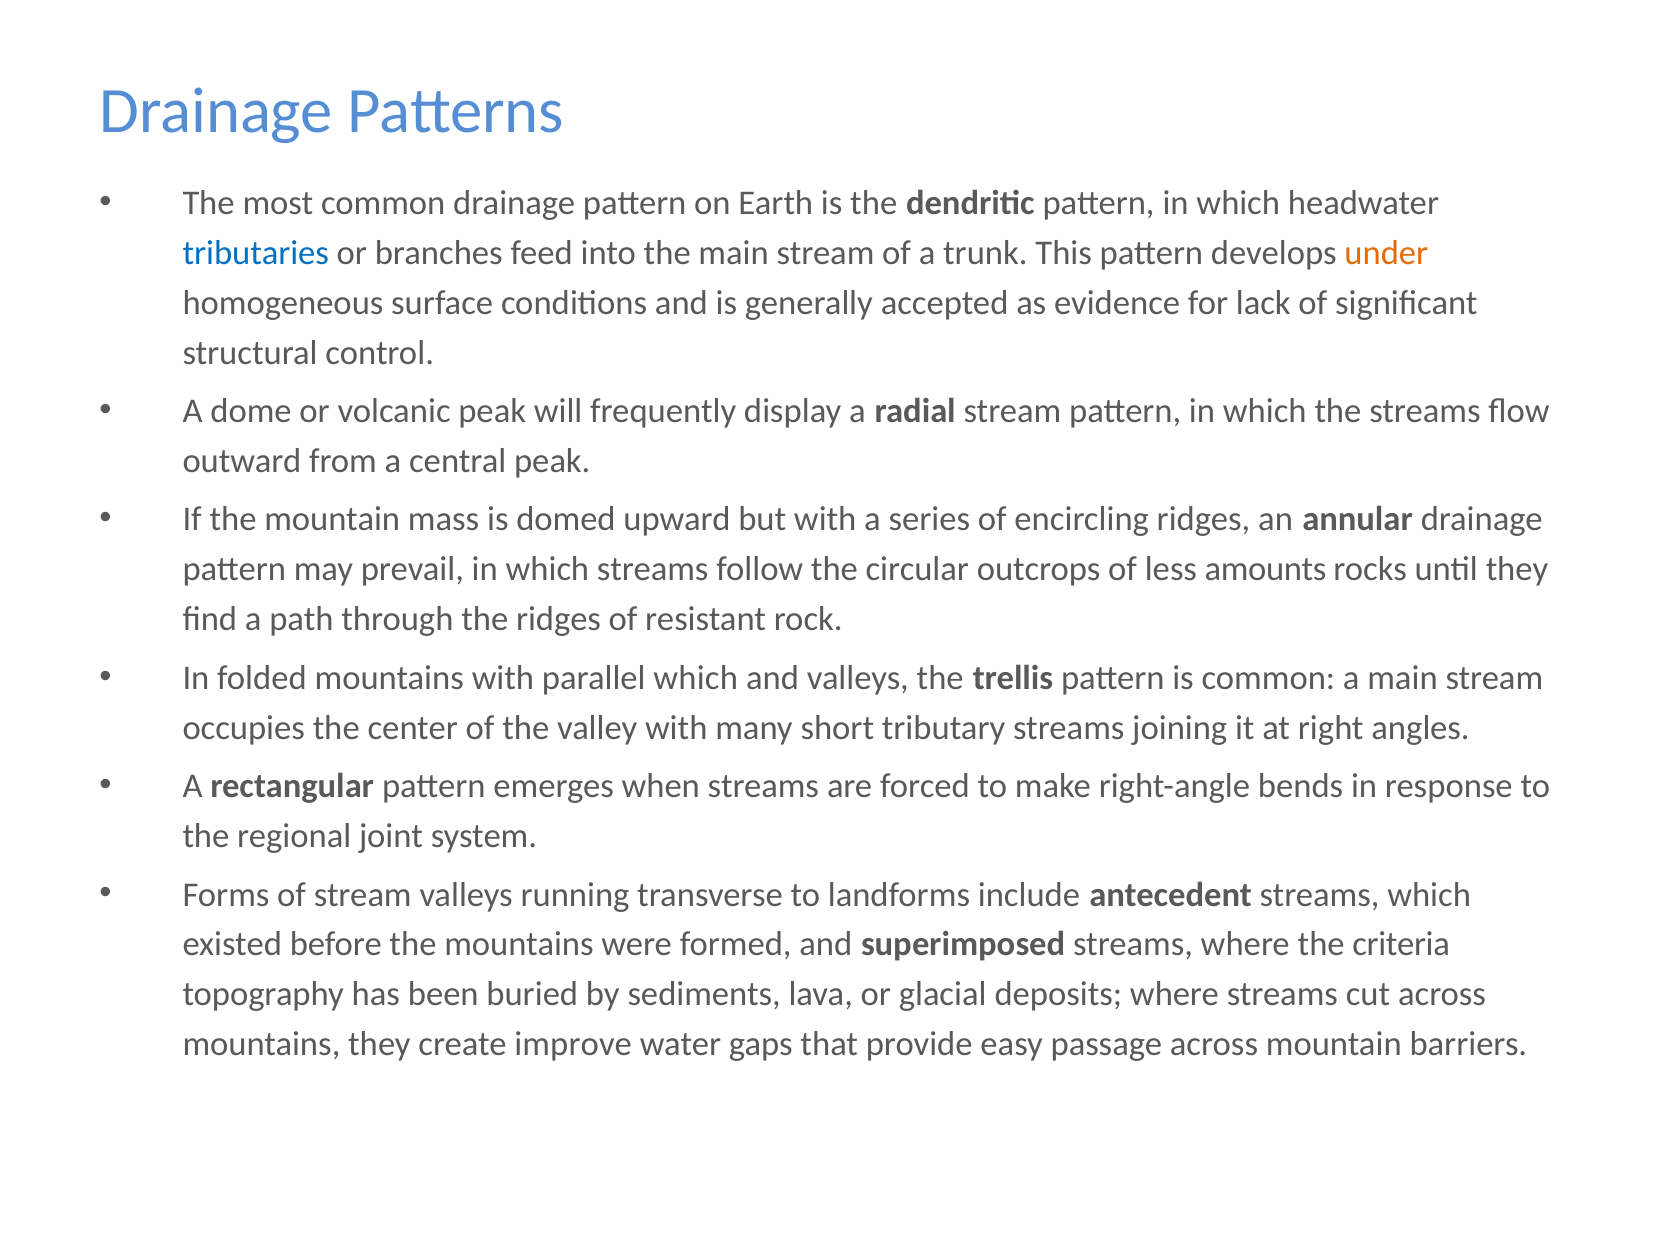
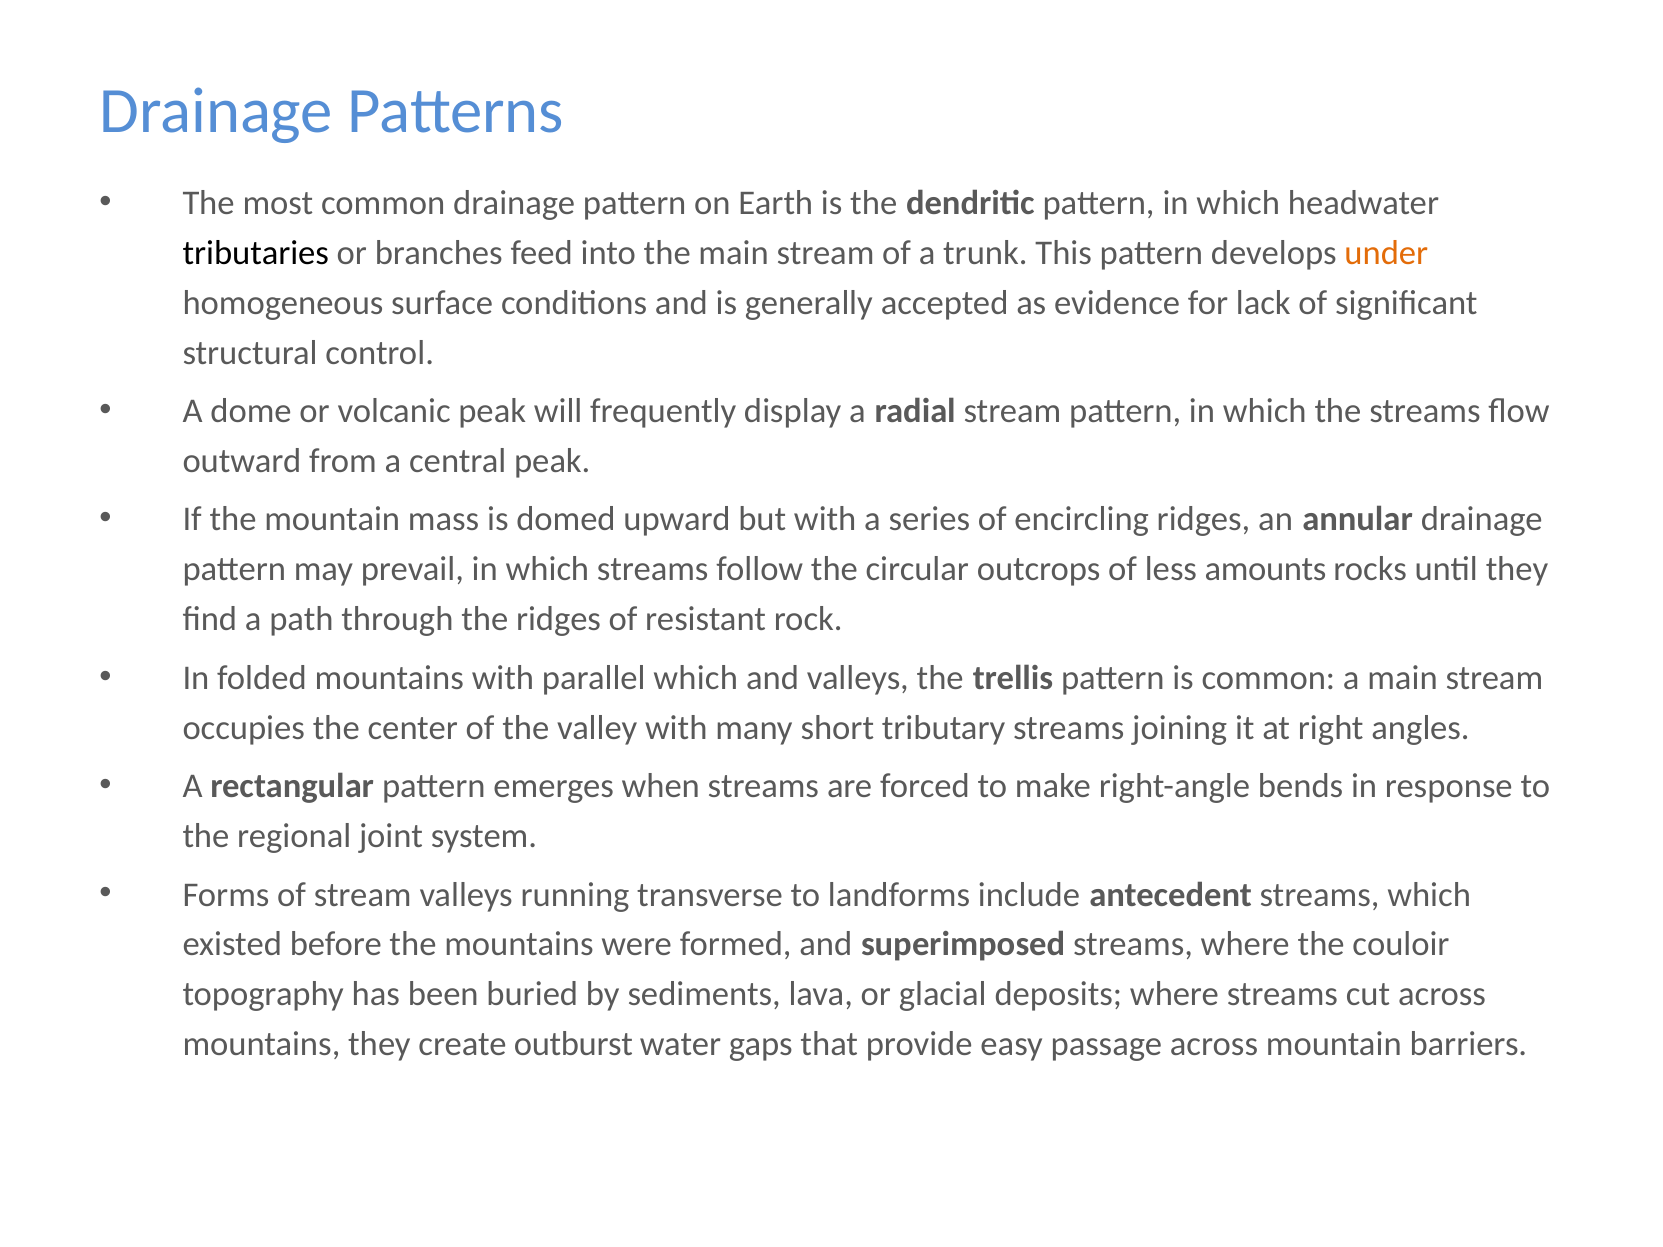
tributaries colour: blue -> black (256, 253)
criteria: criteria -> couloir (1401, 945)
improve: improve -> outburst (573, 1044)
